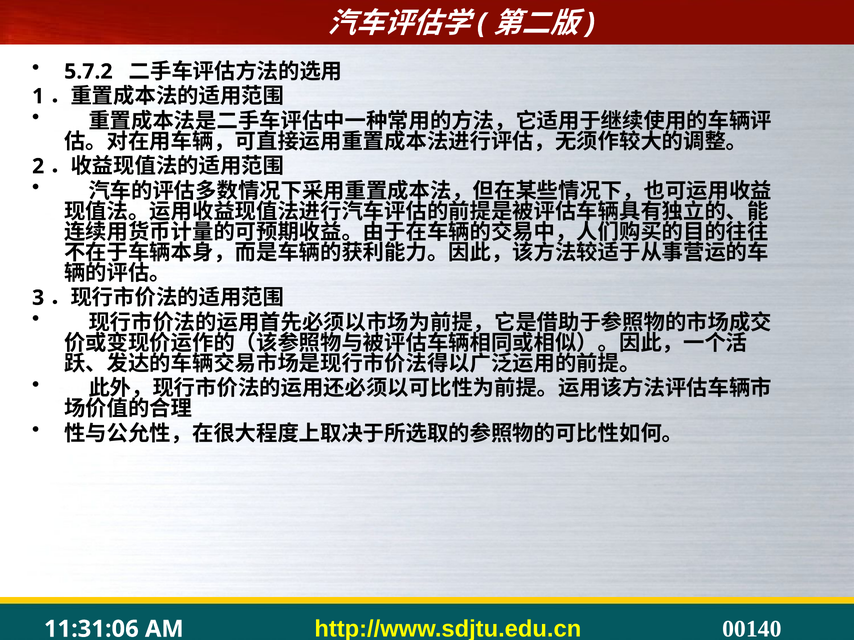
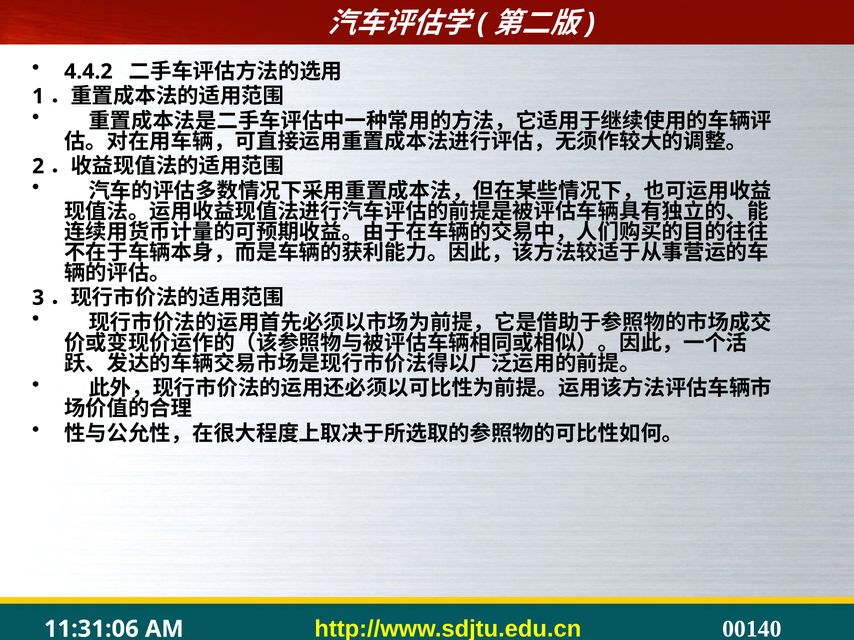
5.7.2: 5.7.2 -> 4.4.2 (88, 72)
